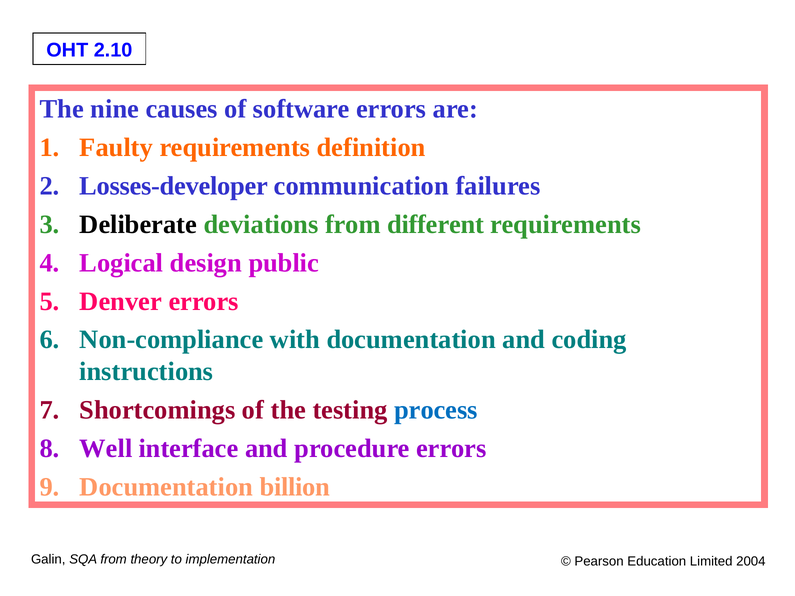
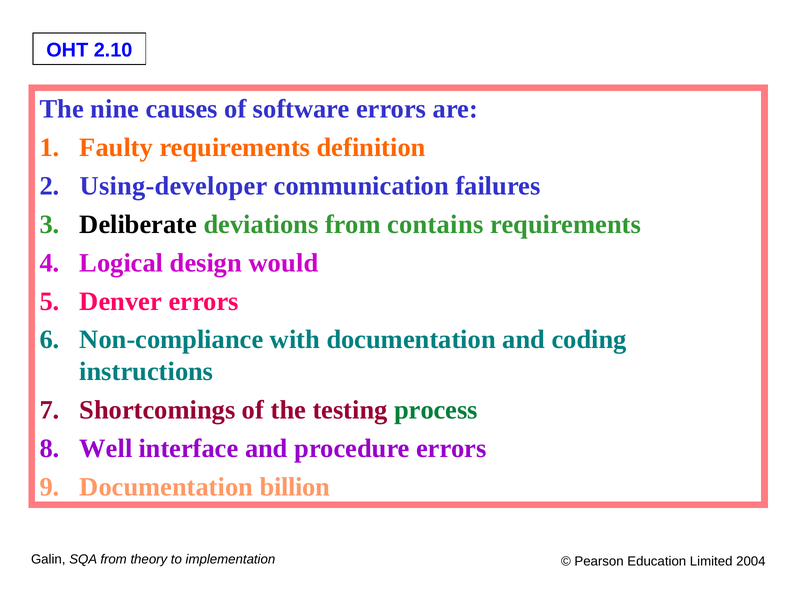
Losses-developer: Losses-developer -> Using-developer (173, 186)
different: different -> contains (435, 225)
public: public -> would (284, 263)
process colour: blue -> green (436, 410)
